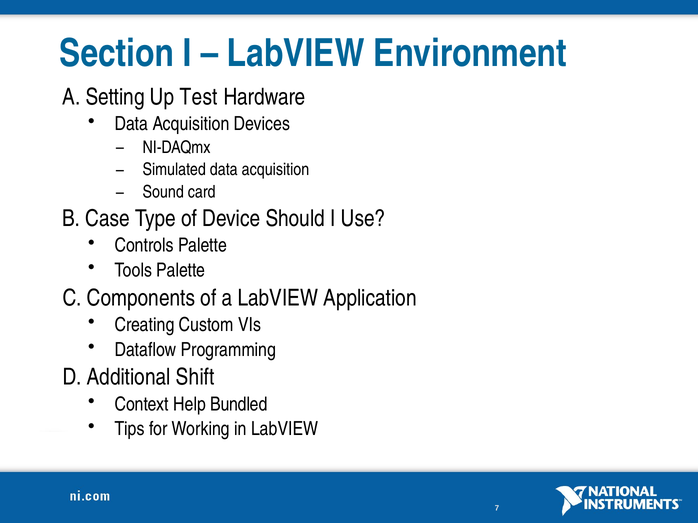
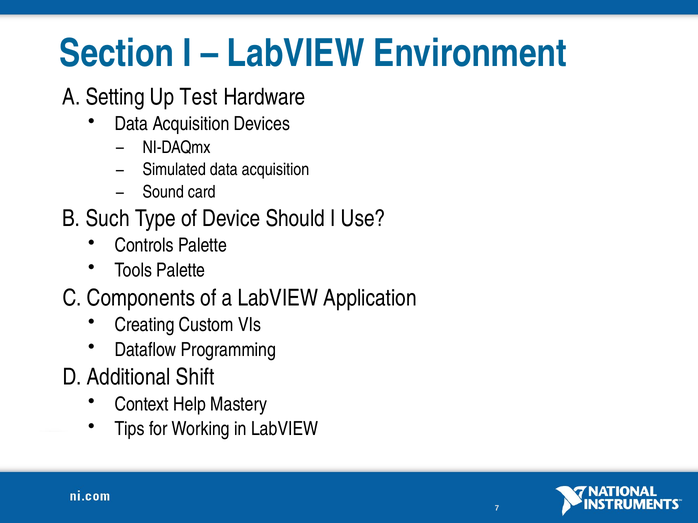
Case: Case -> Such (108, 219)
Bundled: Bundled -> Mastery (239, 405)
